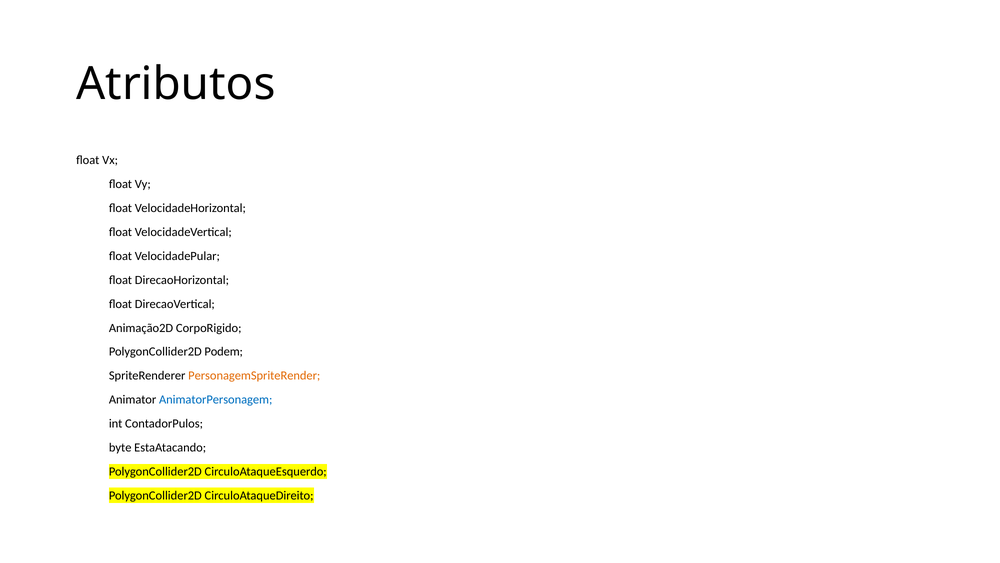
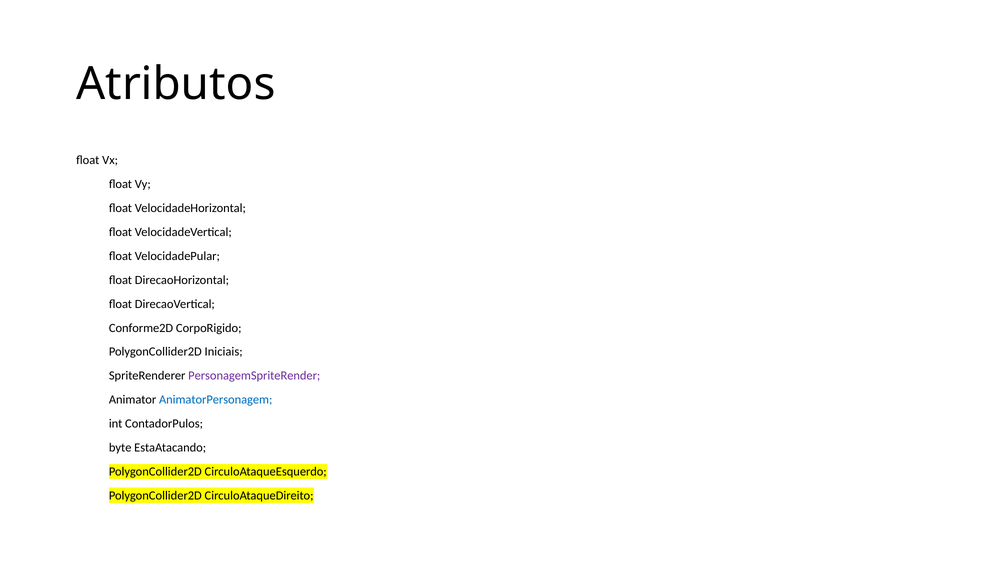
Animação2D: Animação2D -> Conforme2D (141, 328)
Podem: Podem -> Iniciais (224, 352)
PersonagemSpriteRender colour: orange -> purple (254, 375)
